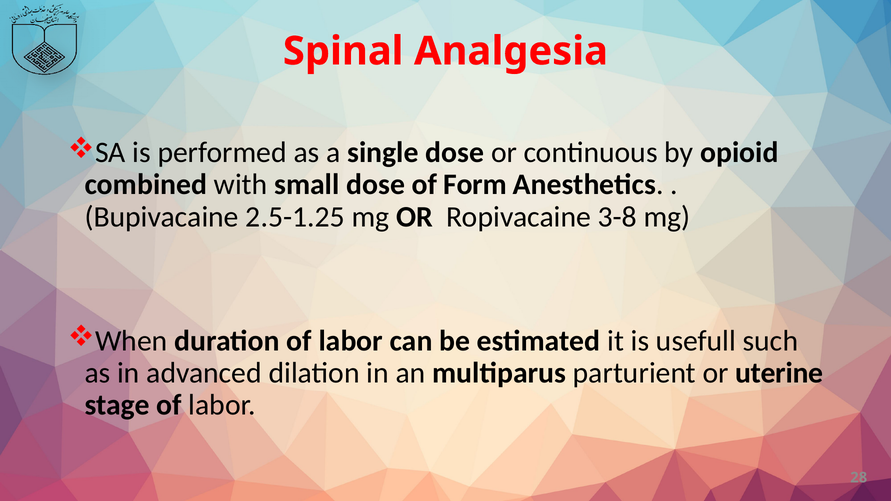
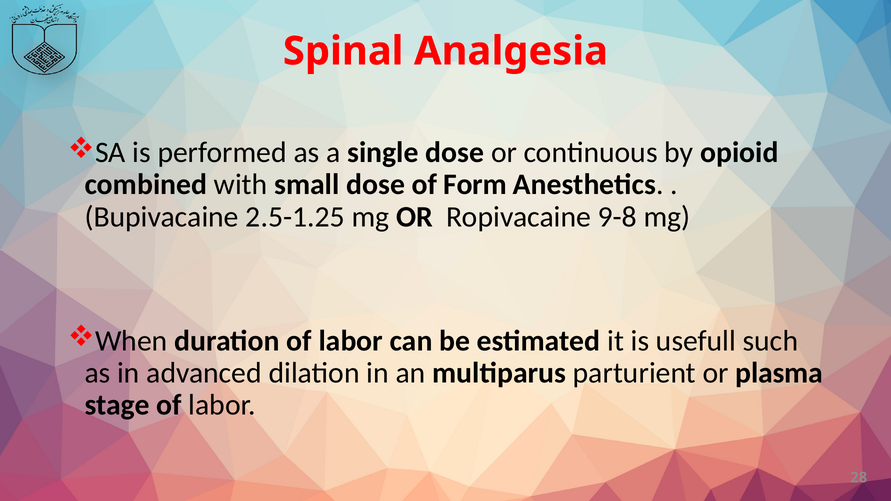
3-8: 3-8 -> 9-8 (617, 217)
uterine: uterine -> plasma (779, 373)
